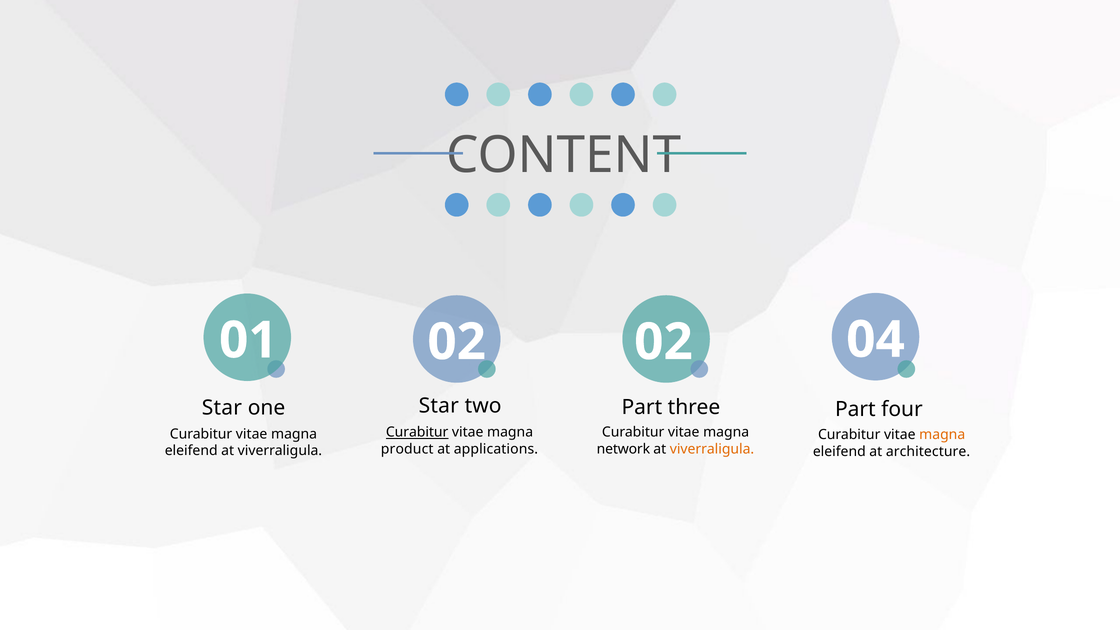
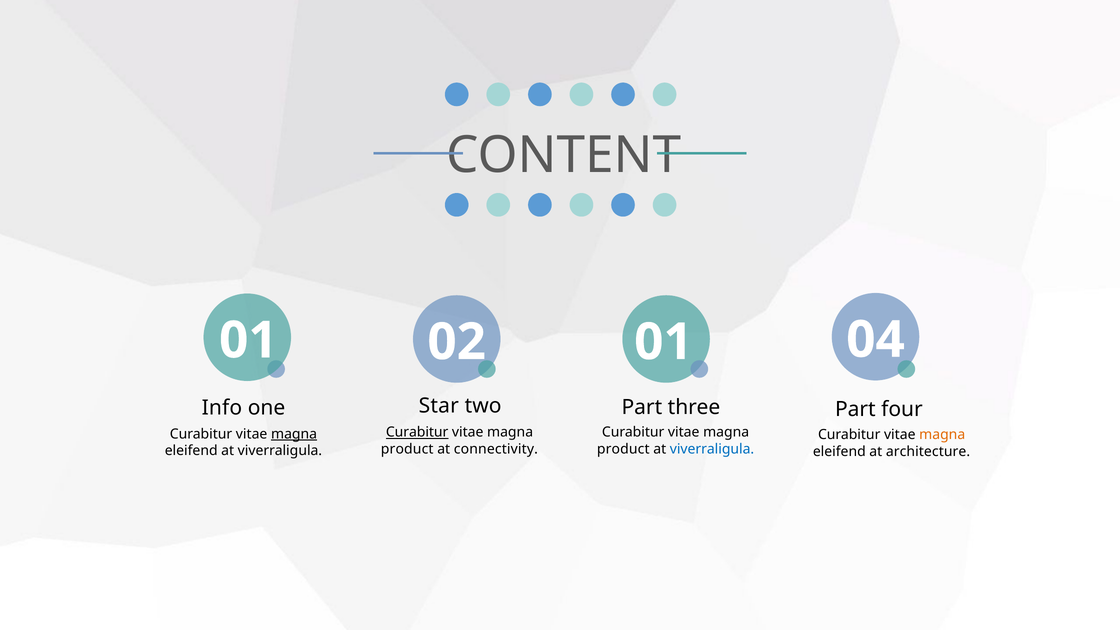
02 02: 02 -> 01 (663, 342)
Star: Star -> Info (222, 408)
magna underline: none -> present (294, 434)
applications: applications -> connectivity (496, 449)
network: network -> product (623, 449)
viverraligula colour: orange -> blue (712, 449)
